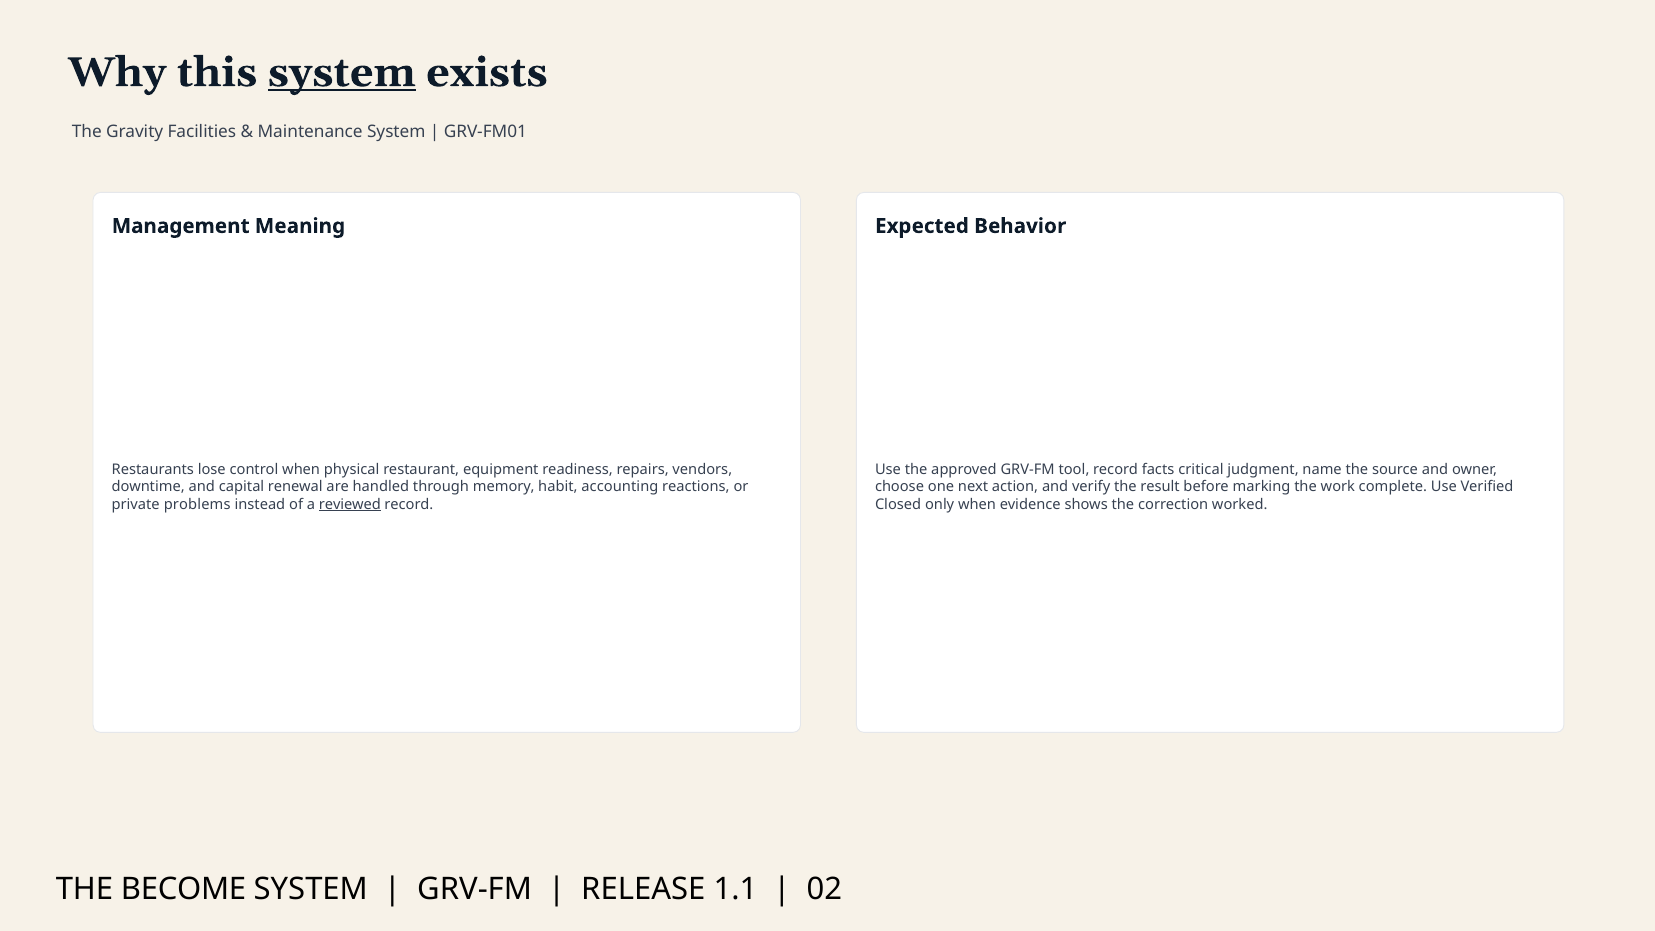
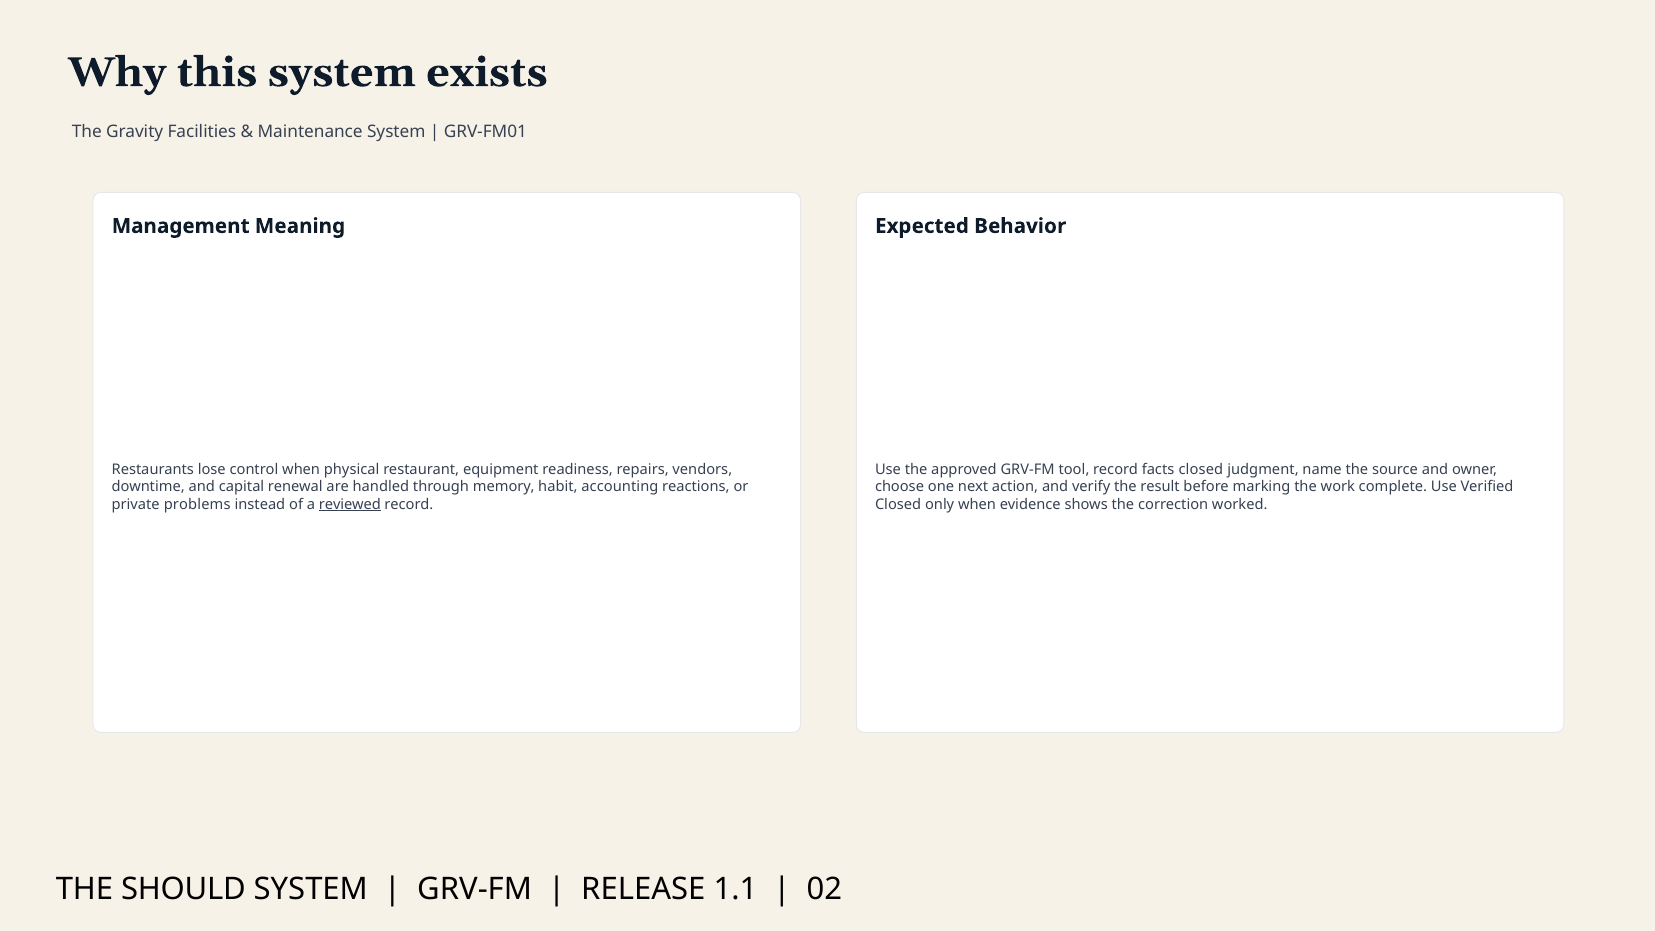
system underline: present -> none (342, 72)
facts critical: critical -> closed (1201, 469)
BECOME: BECOME -> SHOULD (184, 890)
